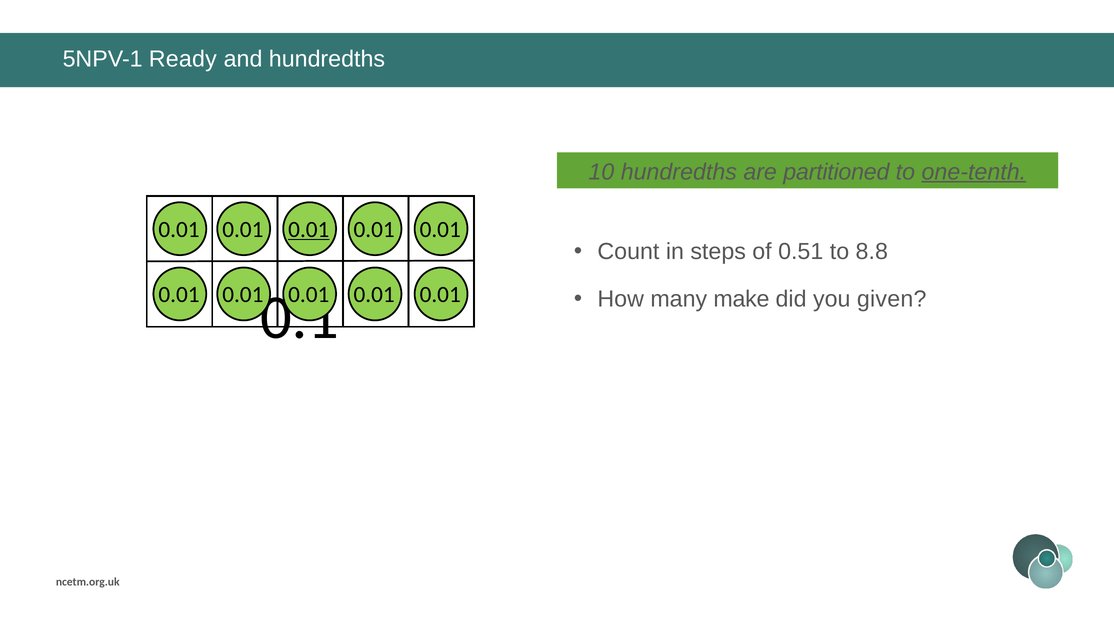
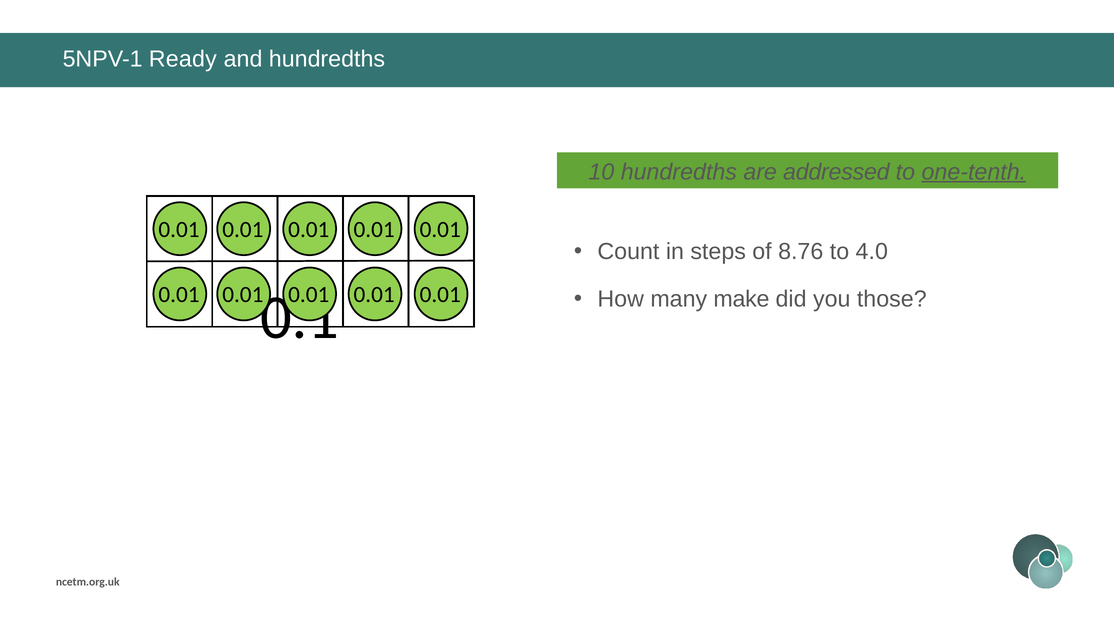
partitioned: partitioned -> addressed (836, 172)
0.01 underline: present -> none (309, 229)
0.51: 0.51 -> 8.76 (801, 252)
8.8: 8.8 -> 4.0 (872, 252)
given: given -> those (892, 299)
